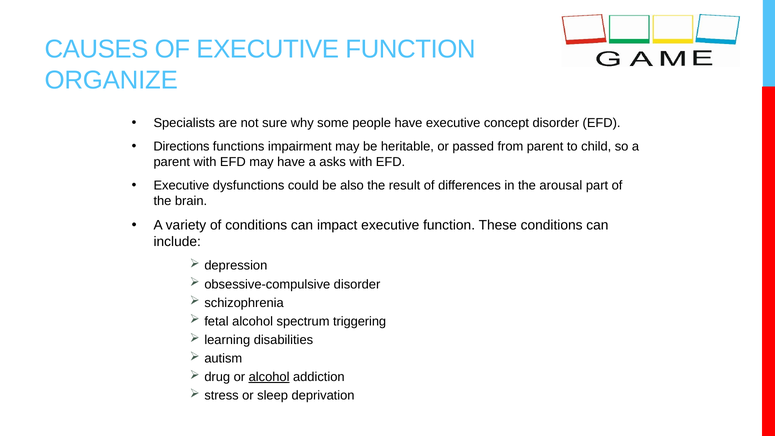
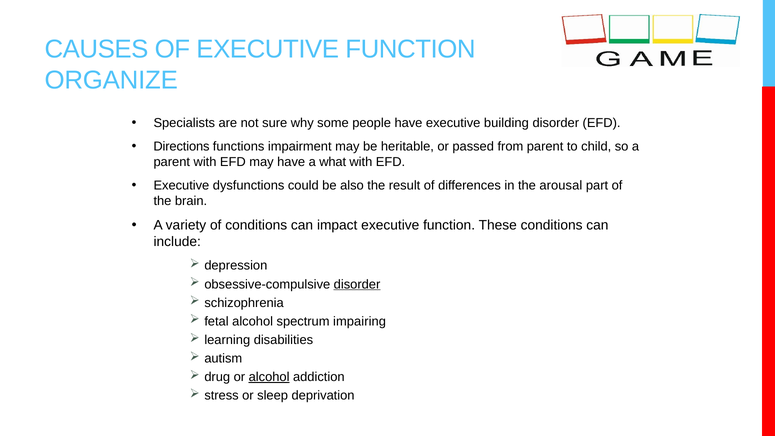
concept: concept -> building (506, 123)
asks: asks -> what (333, 162)
disorder underline: none -> present (357, 284)
triggering: triggering -> impairing (360, 321)
